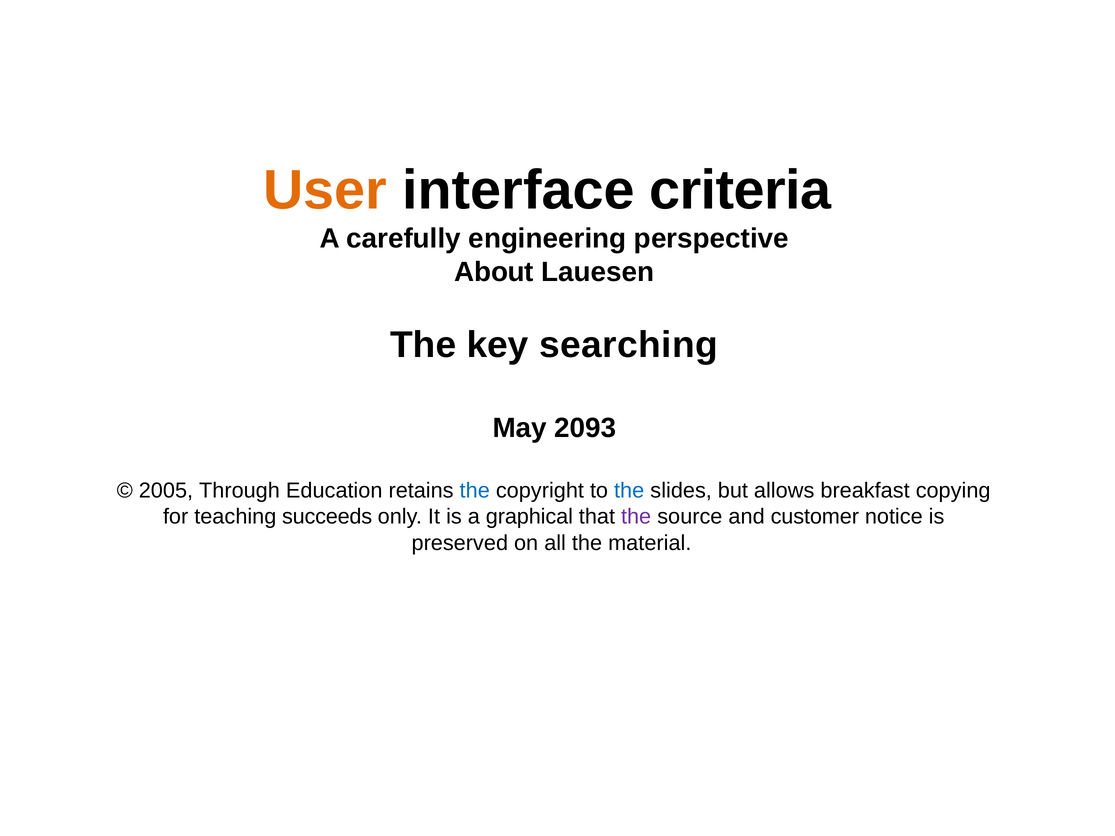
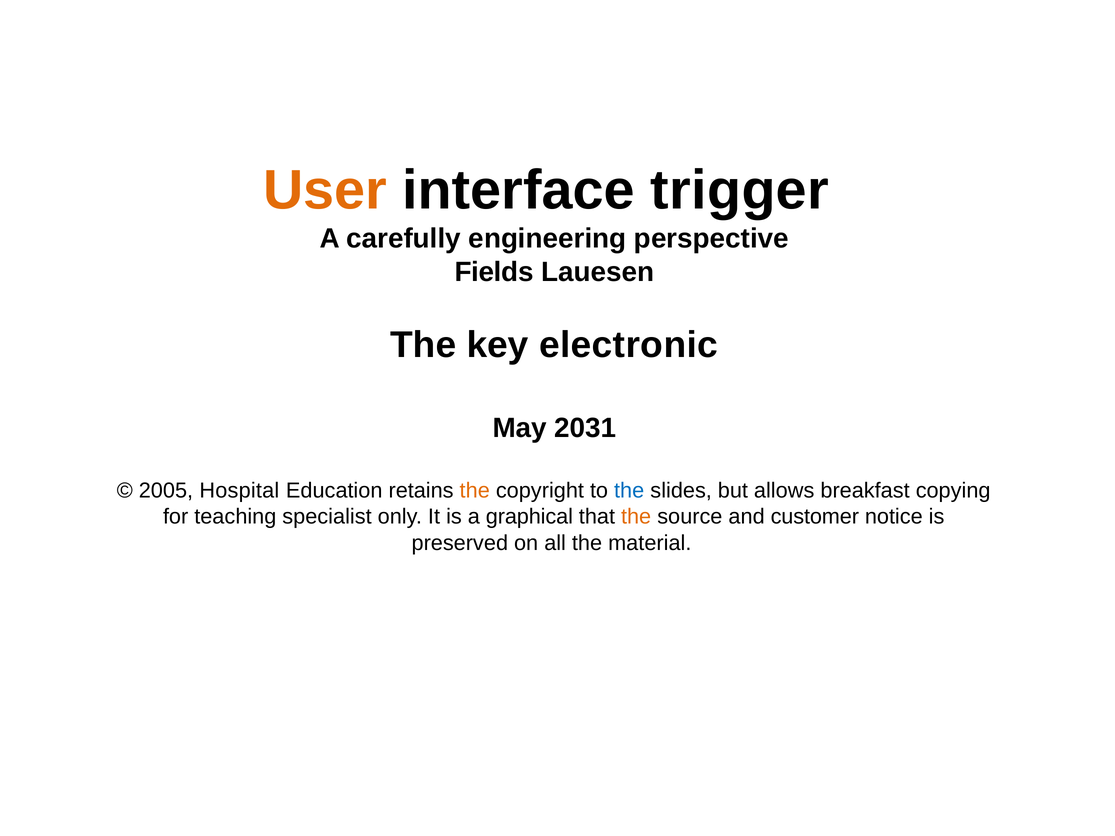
criteria: criteria -> trigger (740, 190)
About: About -> Fields (494, 272)
searching: searching -> electronic (629, 345)
2093: 2093 -> 2031 (585, 428)
Through: Through -> Hospital (239, 491)
the colour: blue -> orange (475, 491)
succeeds: succeeds -> specialist (327, 517)
the colour: purple -> orange (636, 517)
